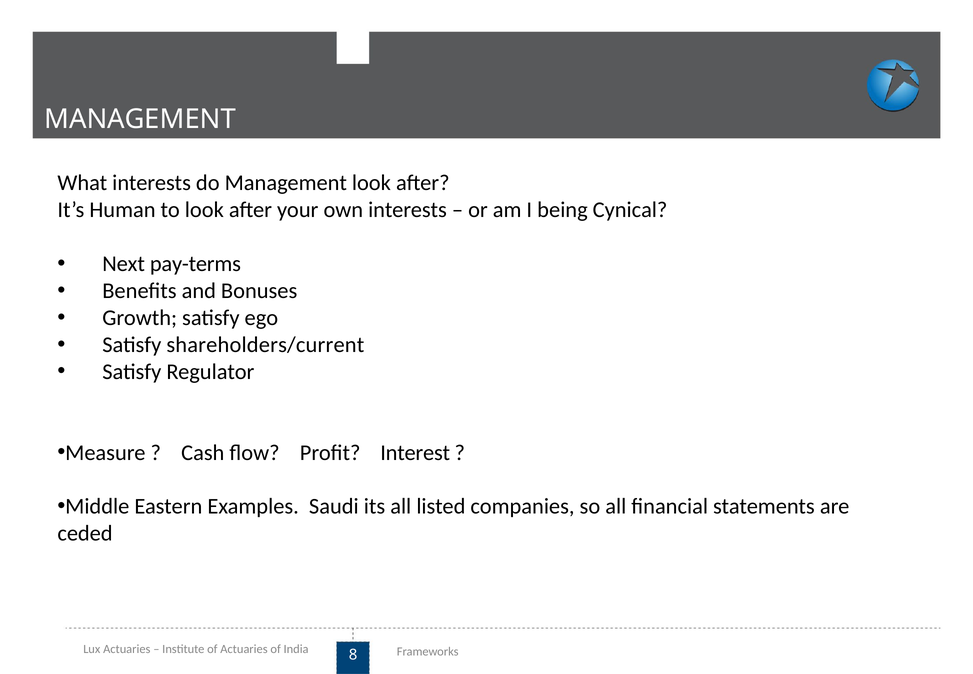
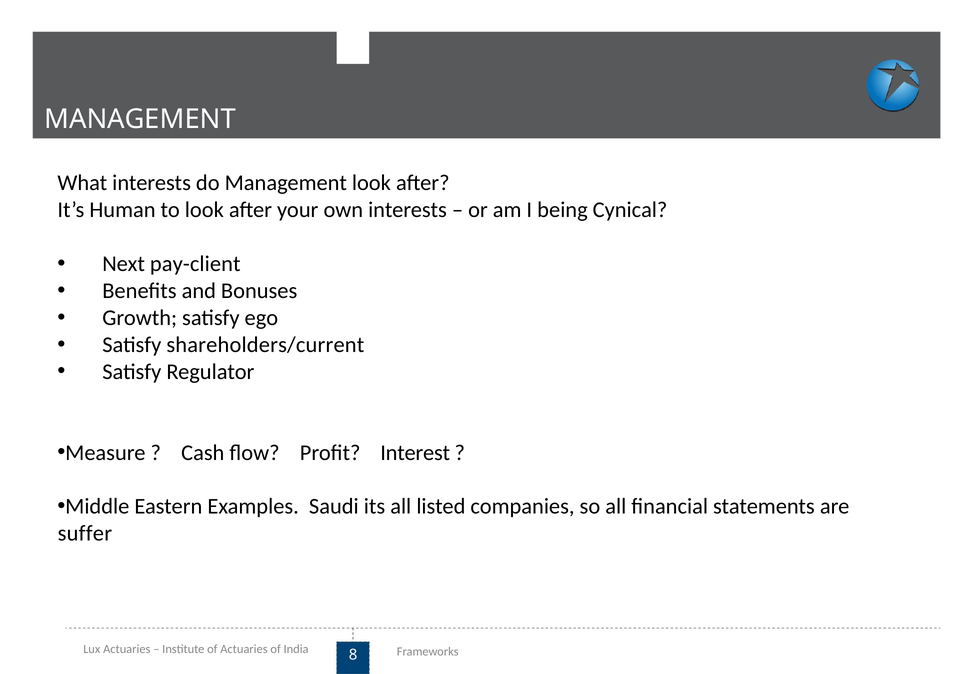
pay-terms: pay-terms -> pay-client (195, 264)
ceded: ceded -> suffer (85, 533)
